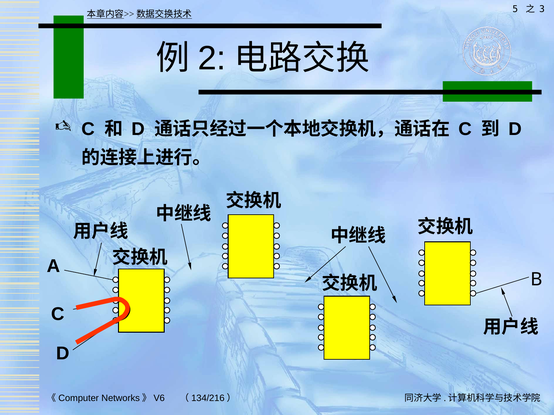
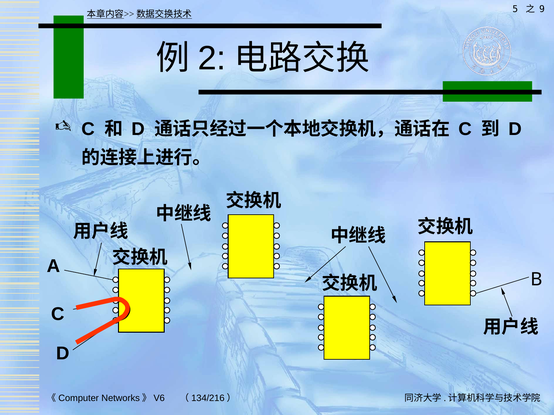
3: 3 -> 9 (542, 9)
